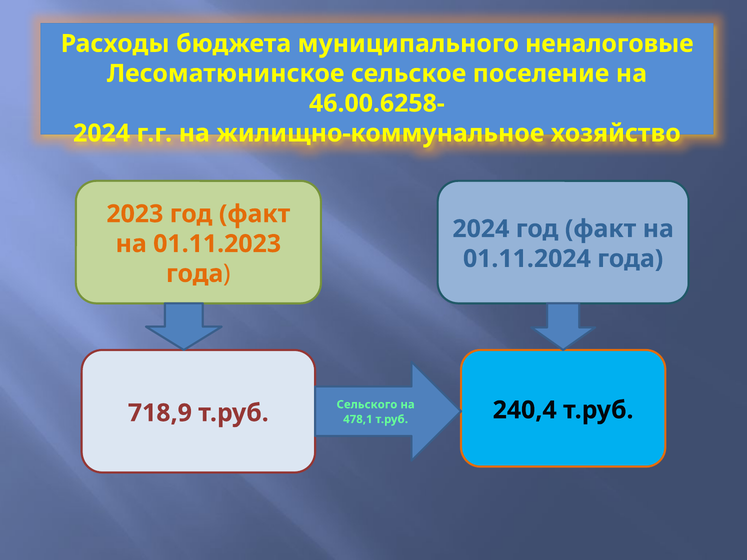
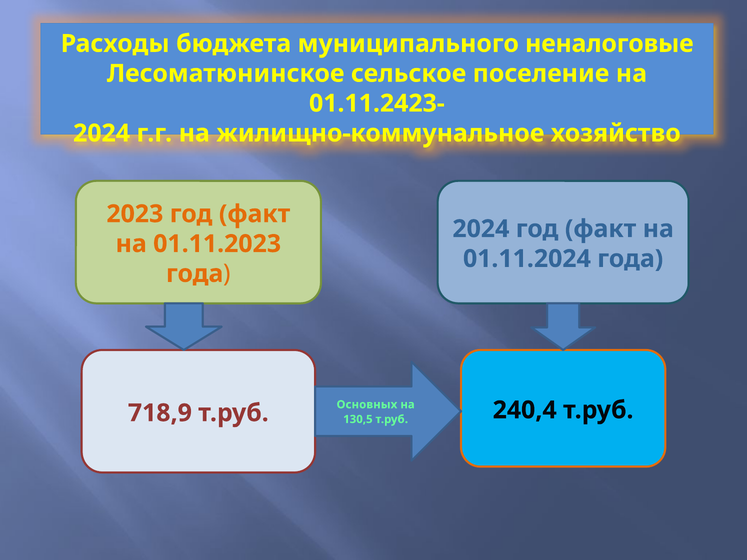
46.00.6258-: 46.00.6258- -> 01.11.2423- (377, 103)
Сельского: Сельского -> Основных (367, 405)
478,1: 478,1 -> 130,5 (358, 419)
